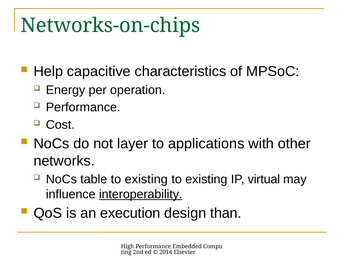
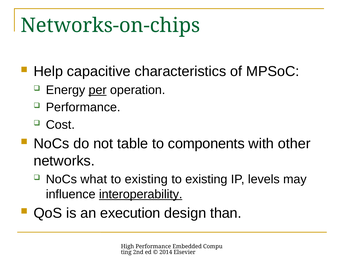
per underline: none -> present (98, 90)
layer: layer -> table (133, 144)
applications: applications -> components (206, 144)
table: table -> what (94, 179)
virtual: virtual -> levels (264, 179)
